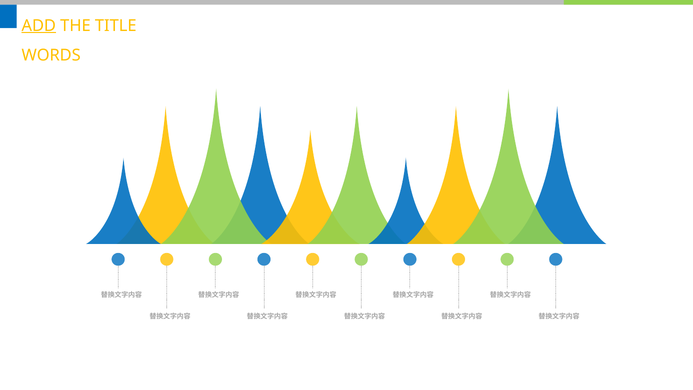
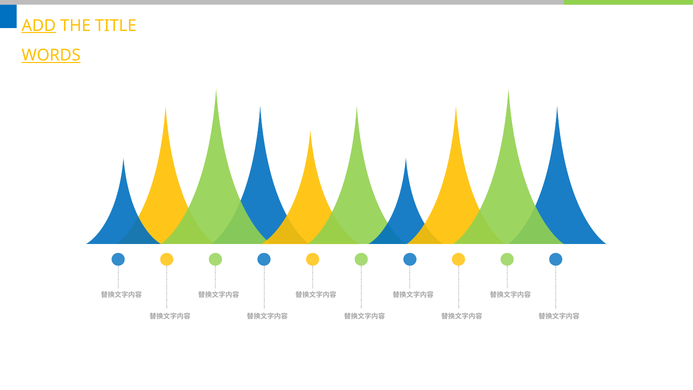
WORDS underline: none -> present (51, 55)
